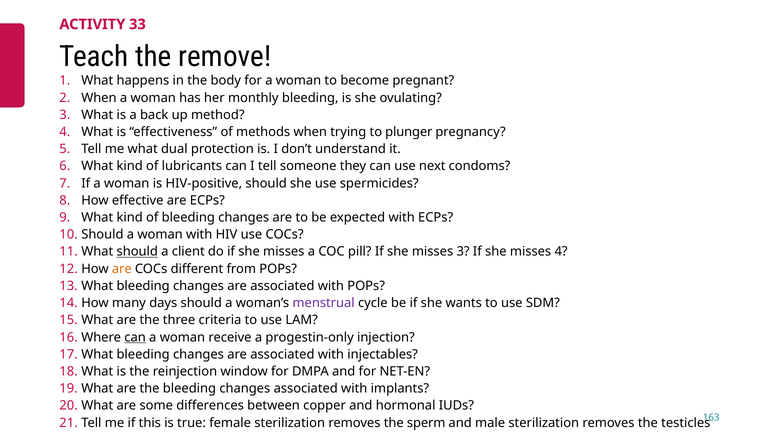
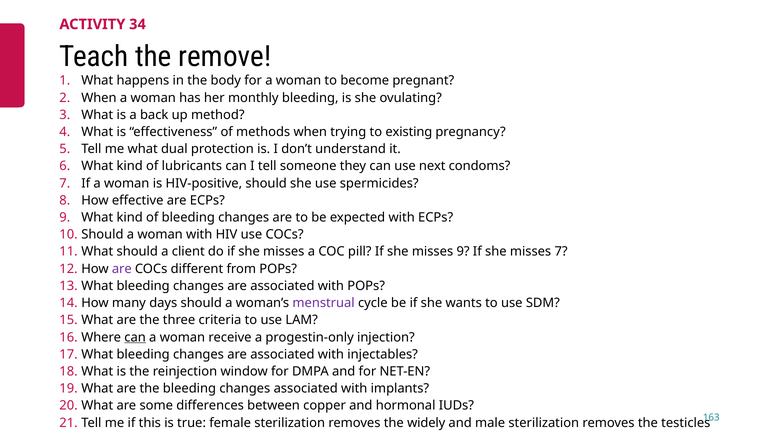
33: 33 -> 34 (138, 24)
plunger: plunger -> existing (409, 132)
should underline: present -> none (137, 252)
misses 3: 3 -> 9 (463, 252)
misses 4: 4 -> 7 (561, 252)
are colour: orange -> purple (122, 269)
sperm: sperm -> widely (426, 423)
